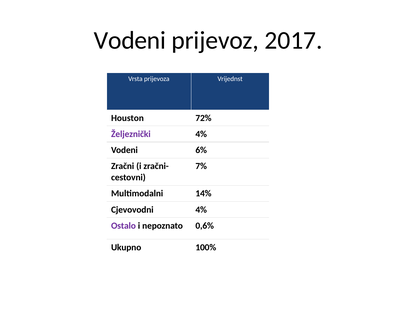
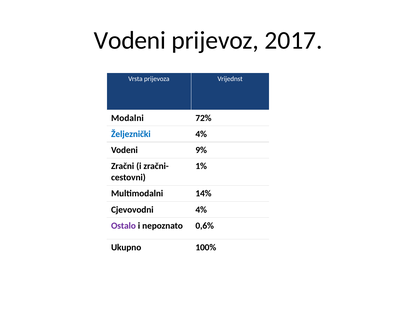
Houston: Houston -> Modalni (127, 118)
Željeznički colour: purple -> blue (131, 134)
6%: 6% -> 9% (201, 150)
7%: 7% -> 1% (201, 166)
